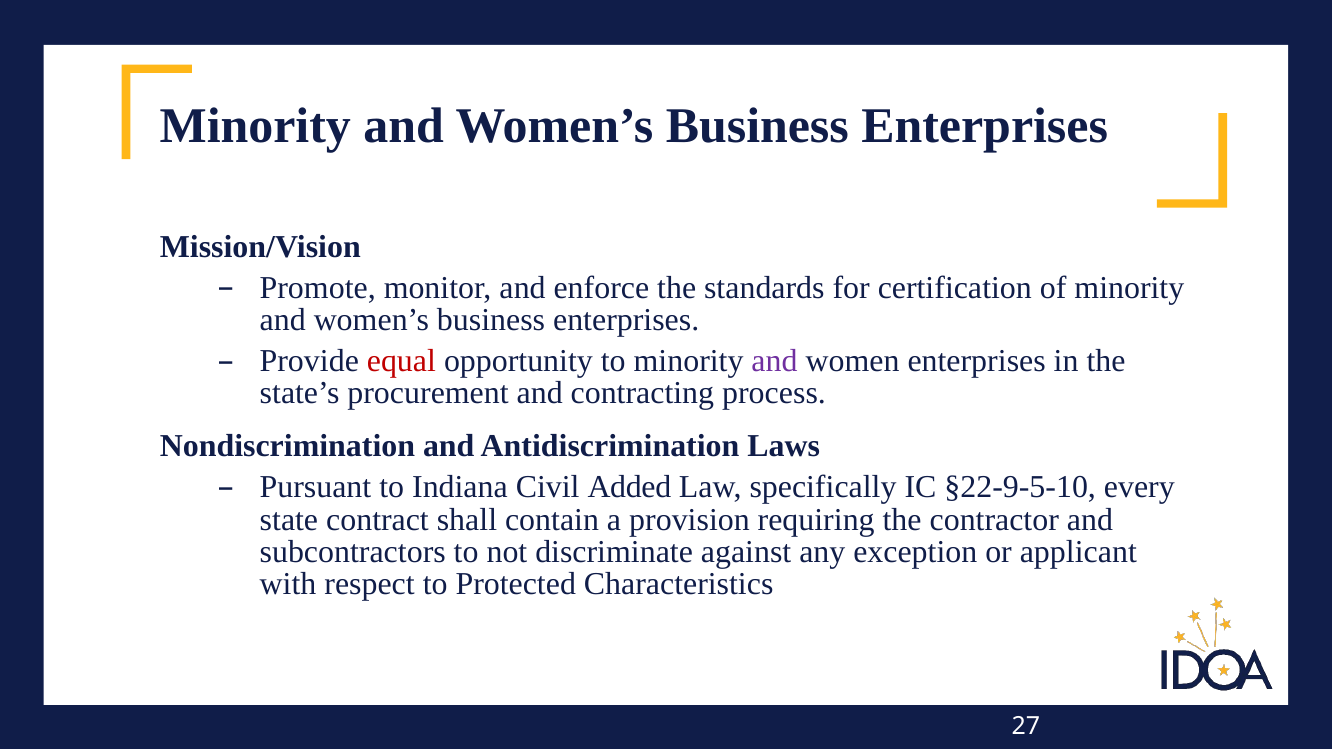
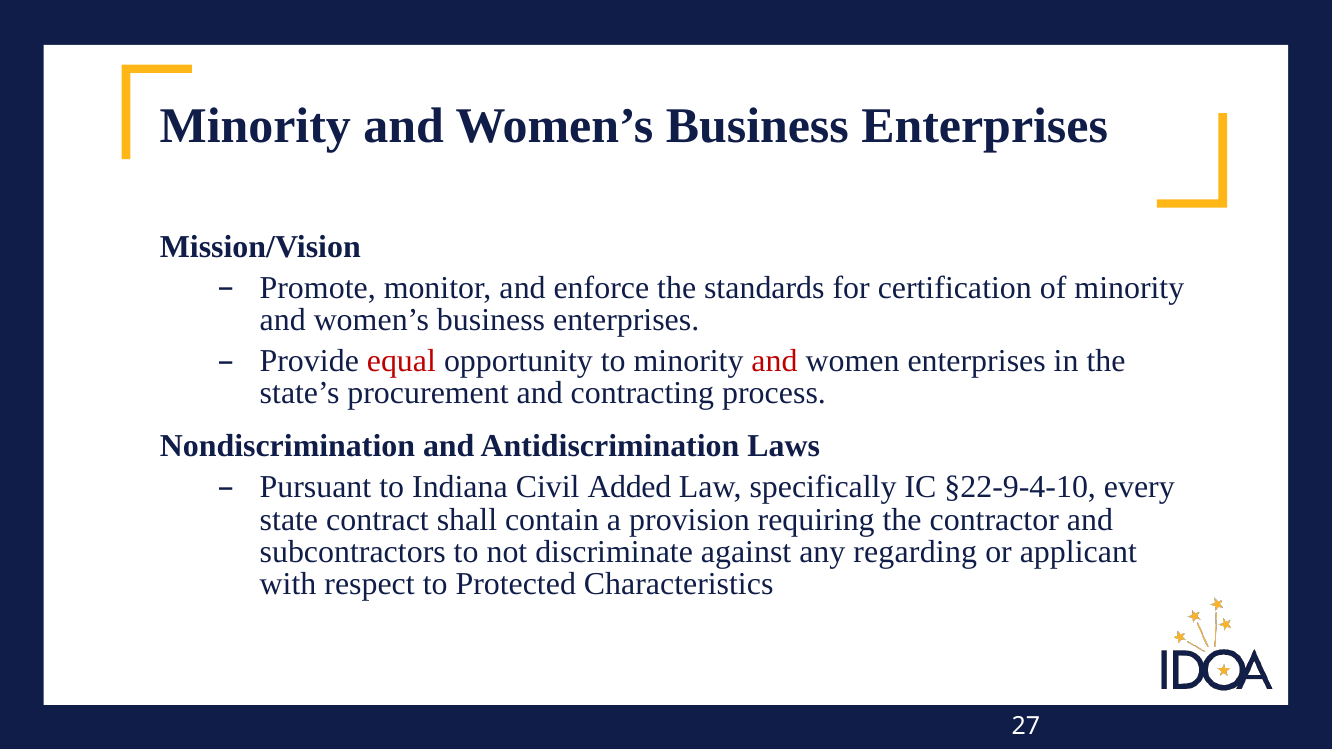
and colour: purple -> red (775, 361)
§22-9-5-10: §22-9-5-10 -> §22-9-4-10 (1020, 487)
exception: exception -> regarding (915, 552)
